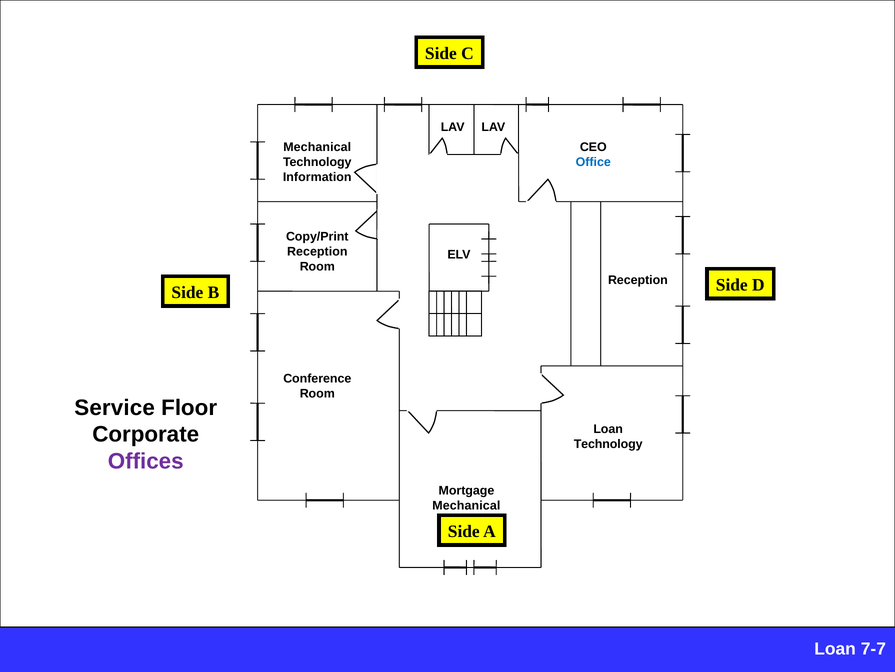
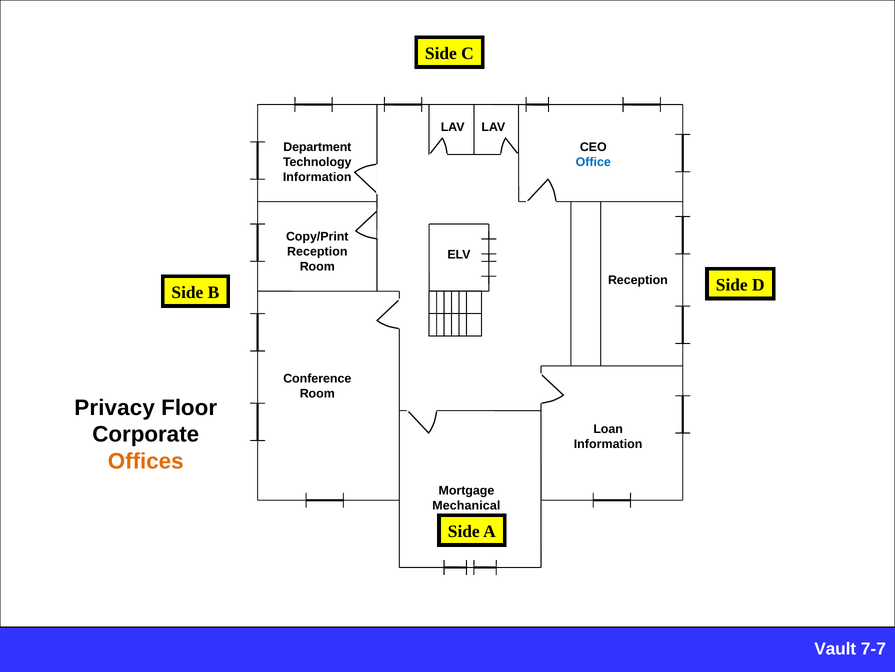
Mechanical: Mechanical -> Department (317, 147)
Service: Service -> Privacy (115, 407)
Technology: Technology -> Information (608, 444)
Offices colour: purple -> orange (146, 461)
Loan: Loan -> Vault (835, 648)
